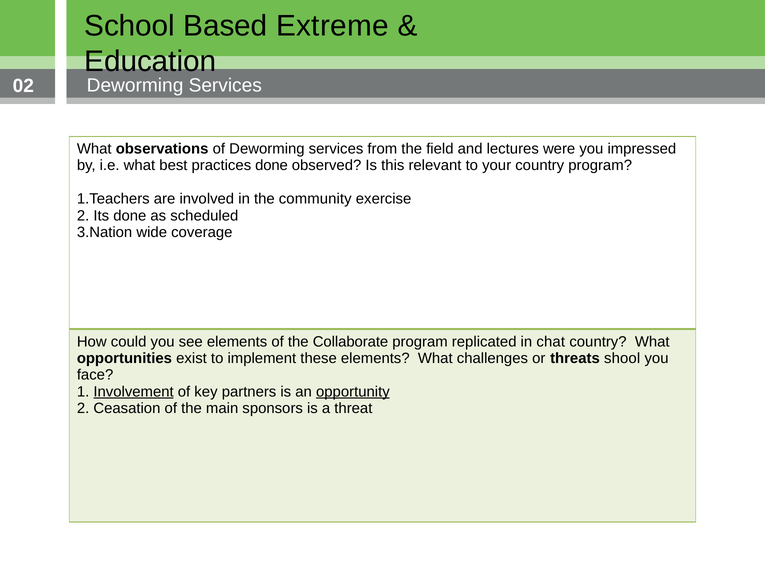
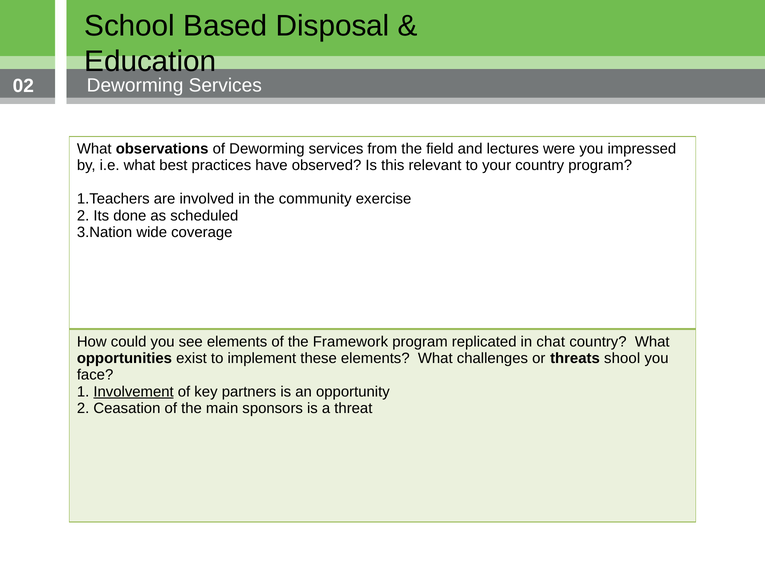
Extreme: Extreme -> Disposal (333, 26)
practices done: done -> have (271, 165)
Collaborate: Collaborate -> Framework (350, 341)
opportunity underline: present -> none (353, 392)
